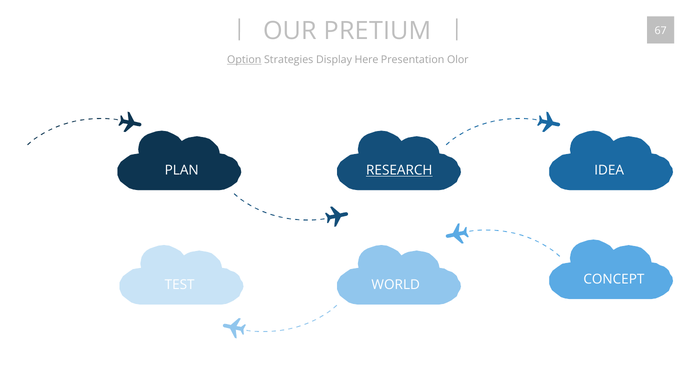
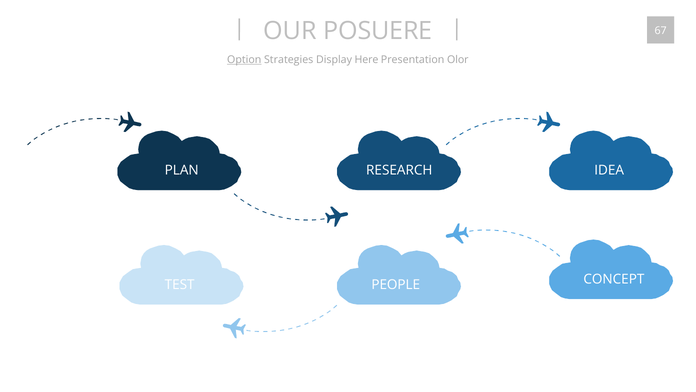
PRETIUM: PRETIUM -> POSUERE (378, 31)
RESEARCH underline: present -> none (399, 170)
WORLD: WORLD -> PEOPLE (396, 284)
